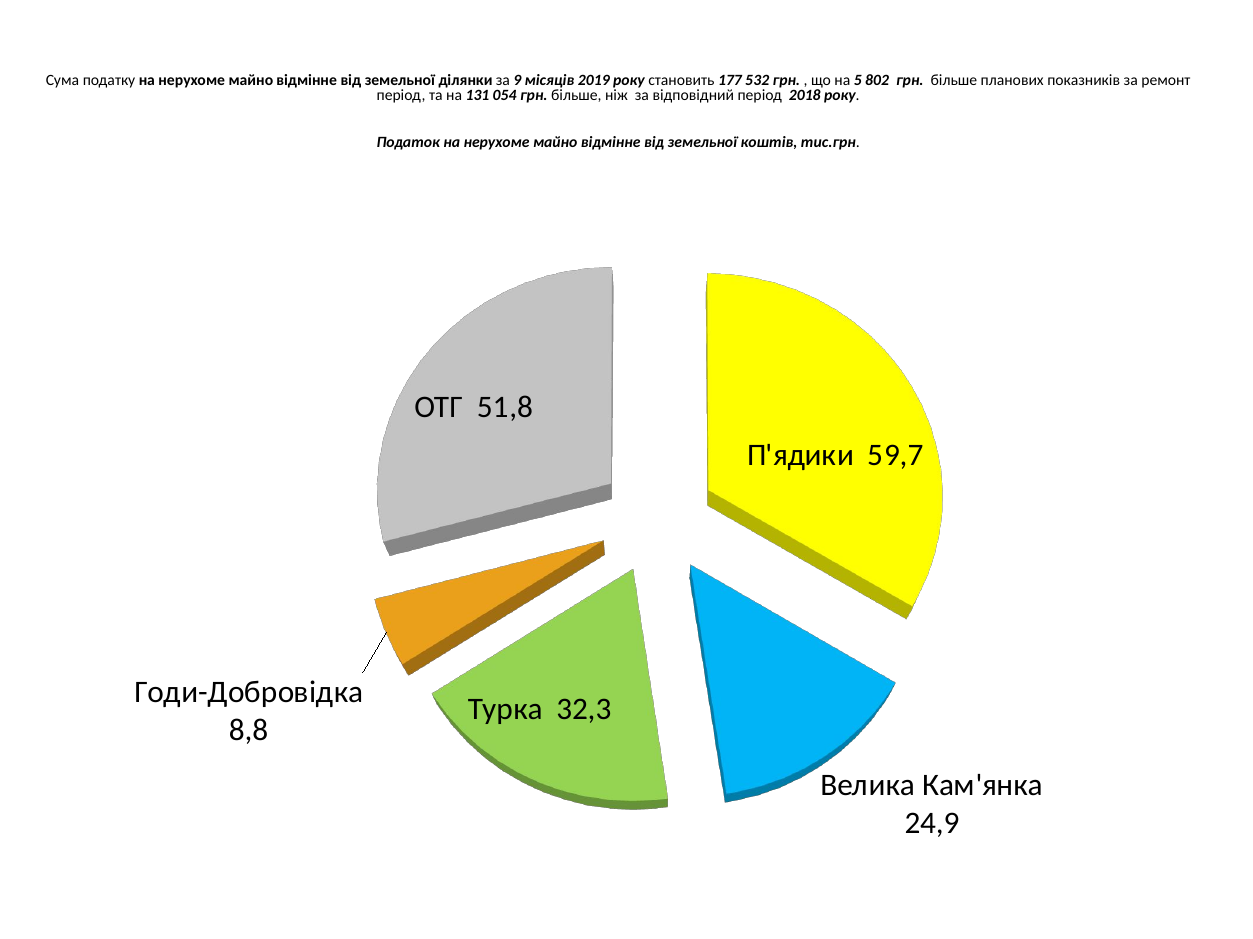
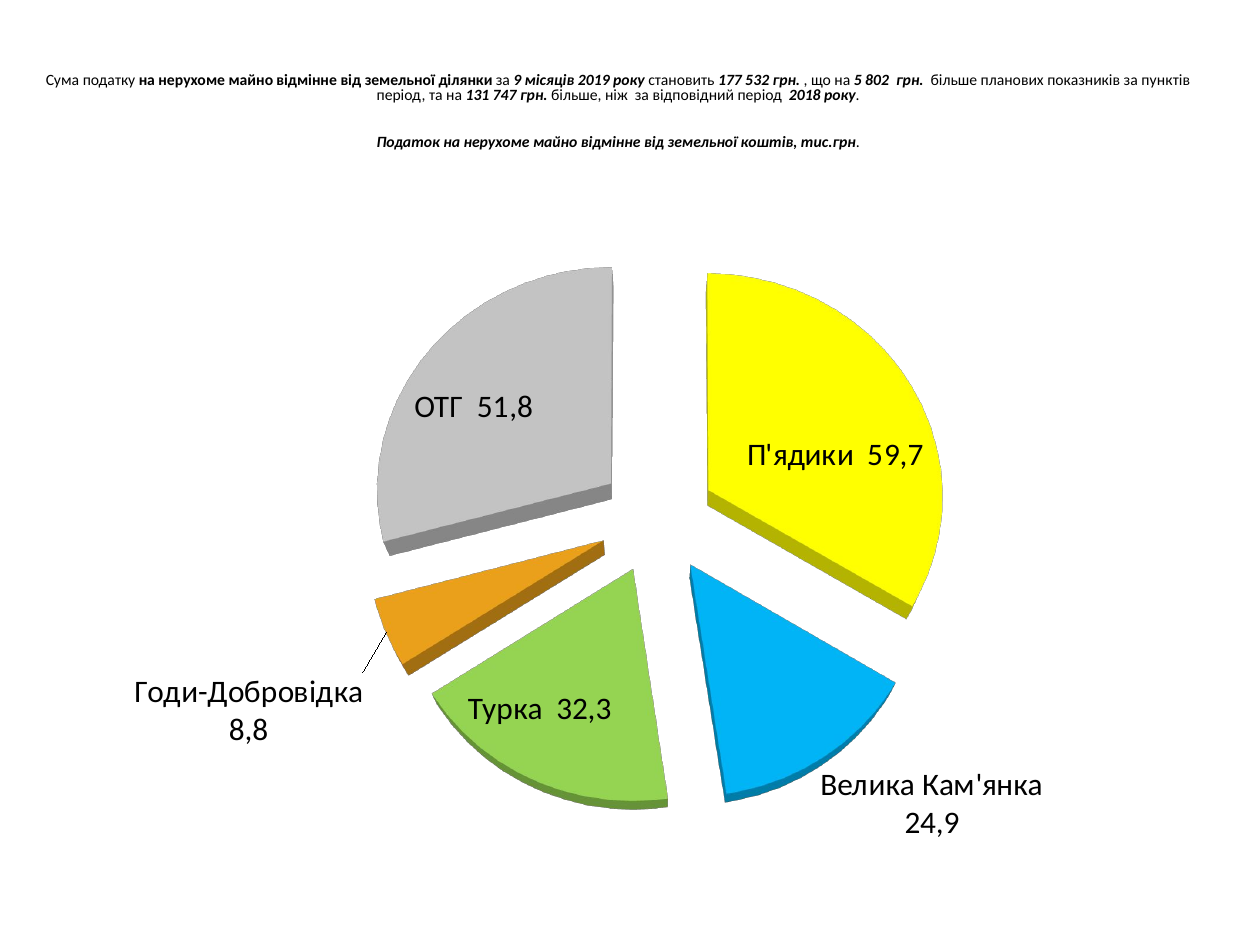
ремонт: ремонт -> пунктів (1166, 80)
054: 054 -> 747 (505, 95)
